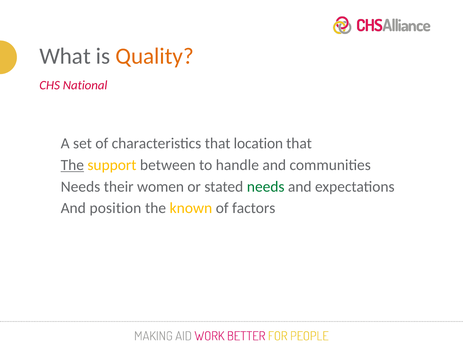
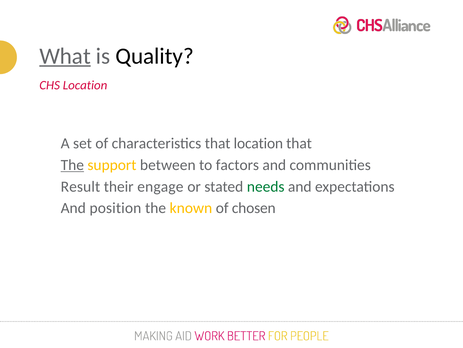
What underline: none -> present (65, 56)
Quality colour: orange -> black (155, 56)
CHS National: National -> Location (85, 85)
handle: handle -> factors (237, 165)
Needs: Needs -> Result (80, 186)
women: women -> engage (160, 186)
factors: factors -> chosen (254, 208)
